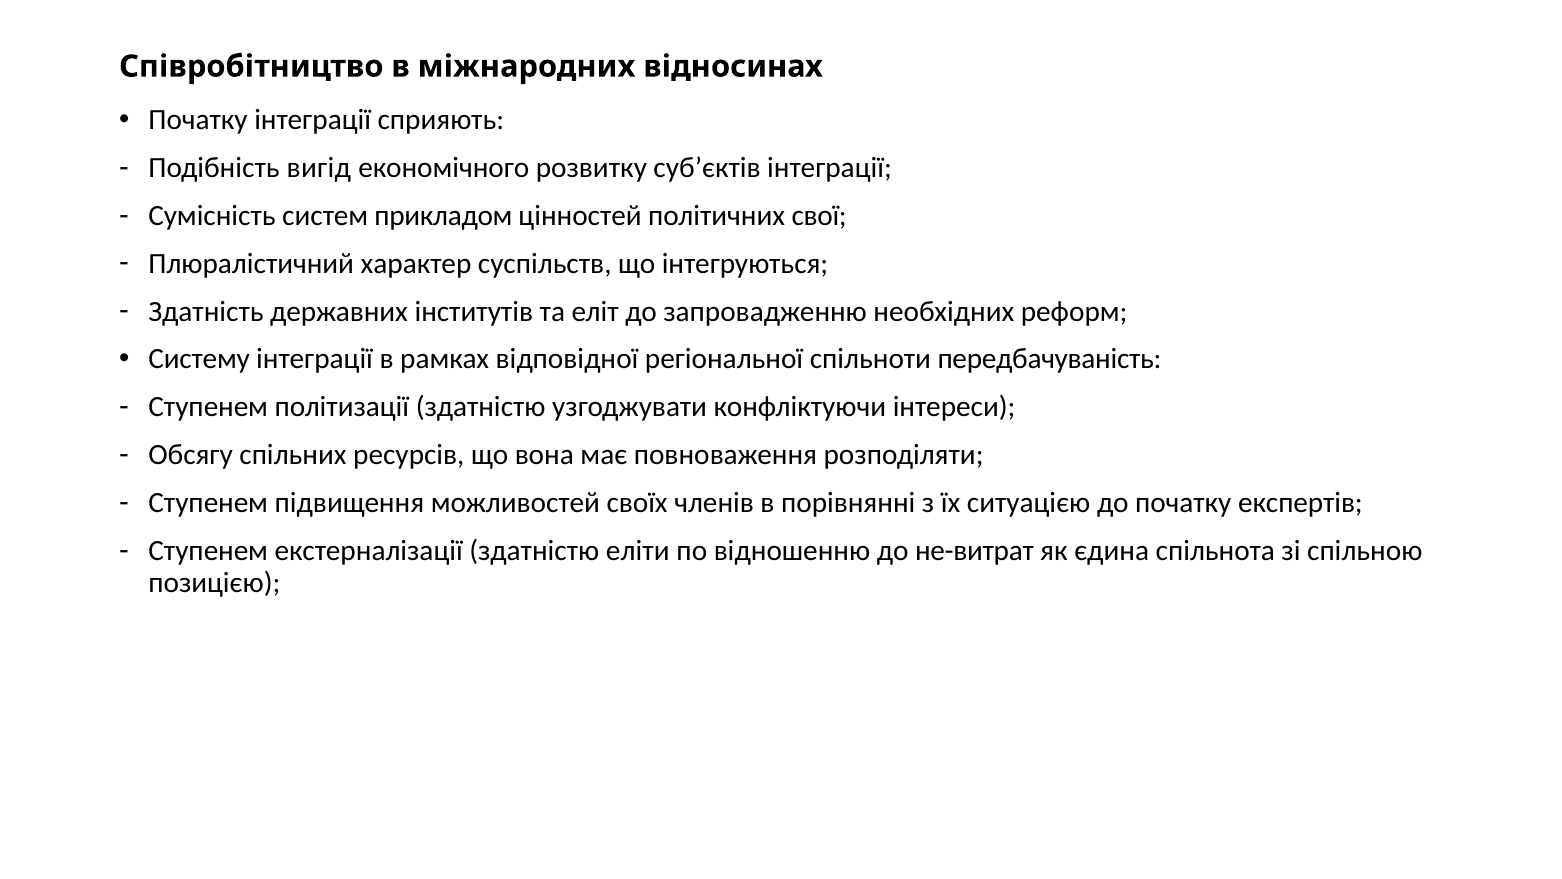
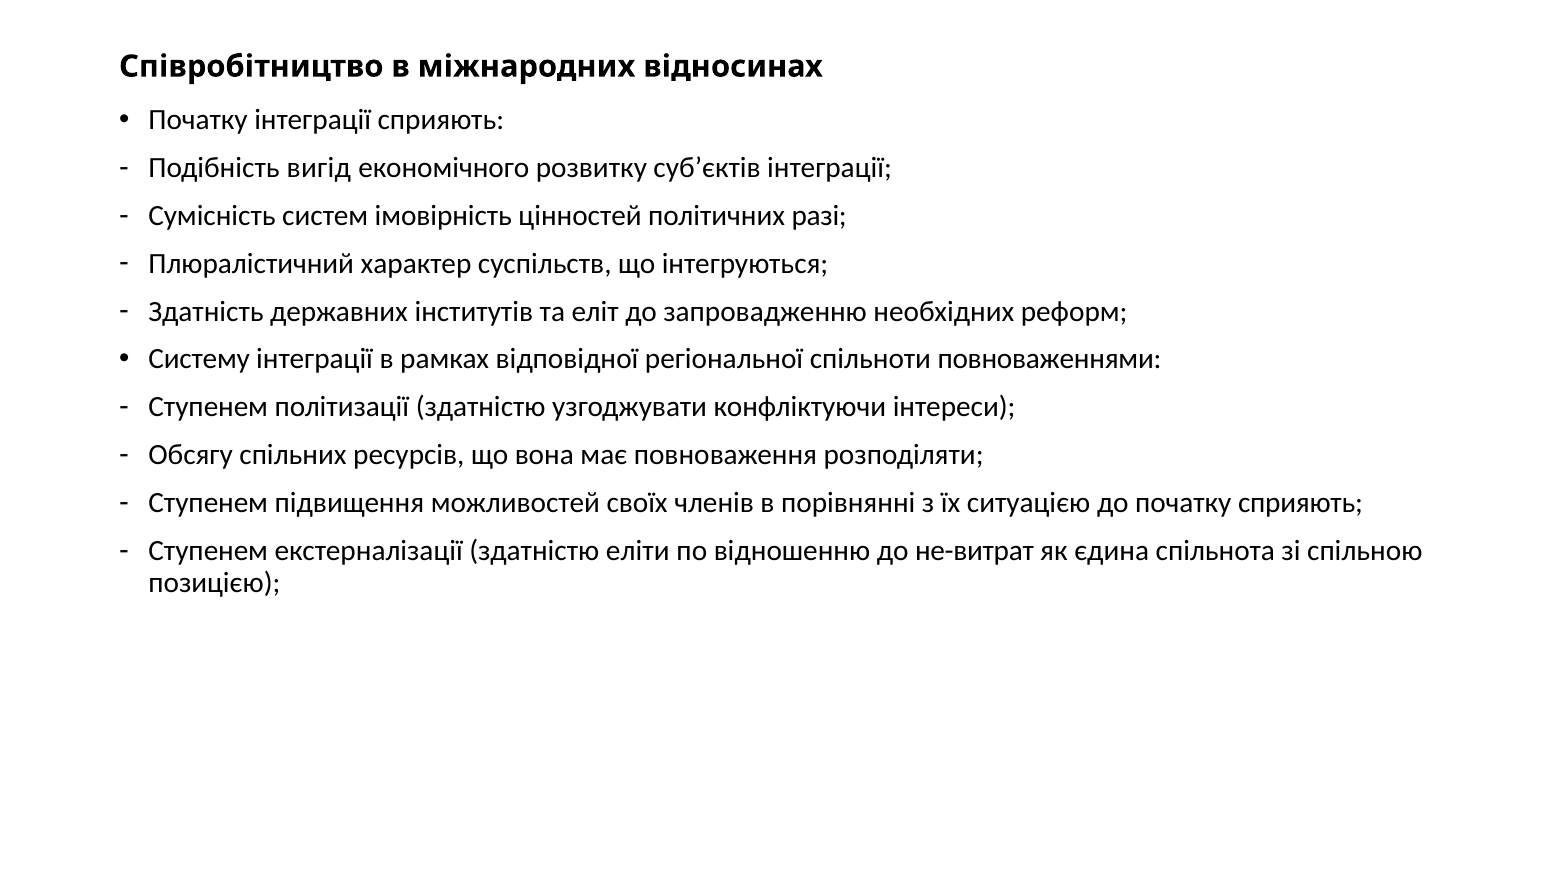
прикладом: прикладом -> імовірність (443, 215)
свої: свої -> разі (819, 215)
передбачуваність: передбачуваність -> повноваженнями (1049, 359)
початку експертів: експертів -> сприяють (1300, 503)
